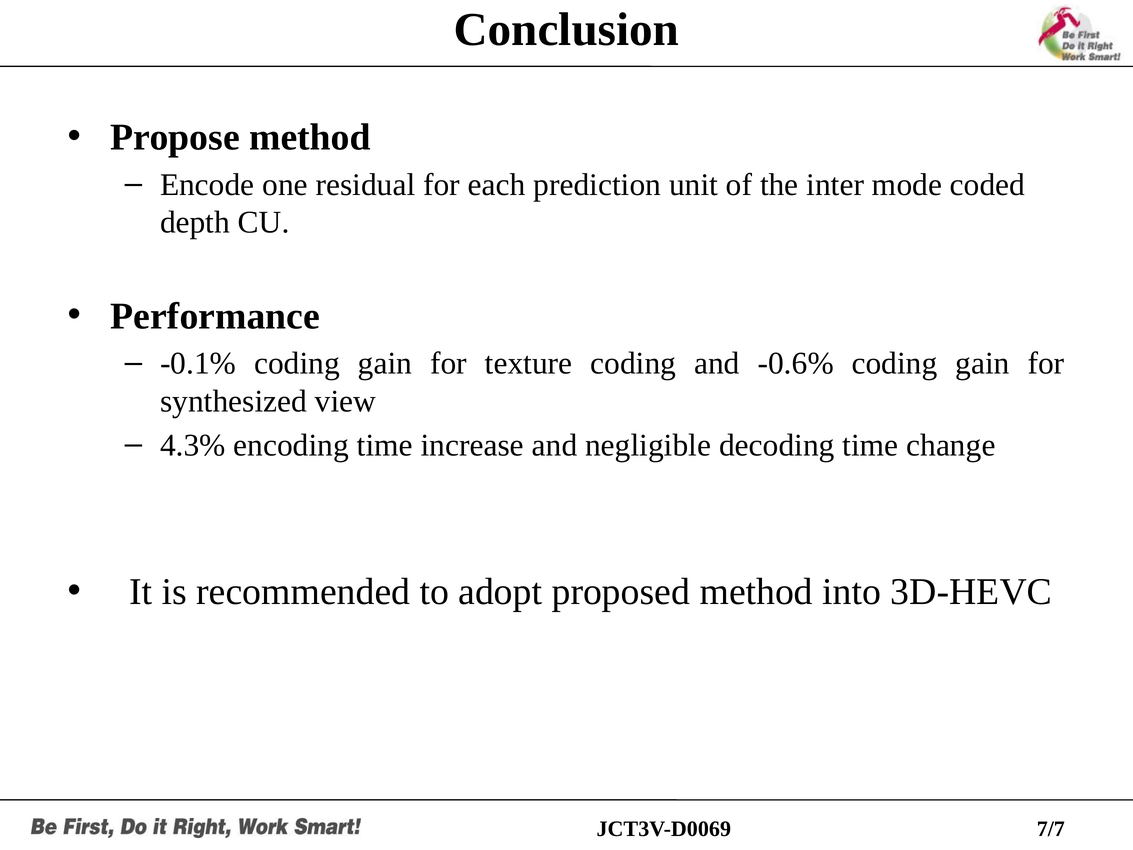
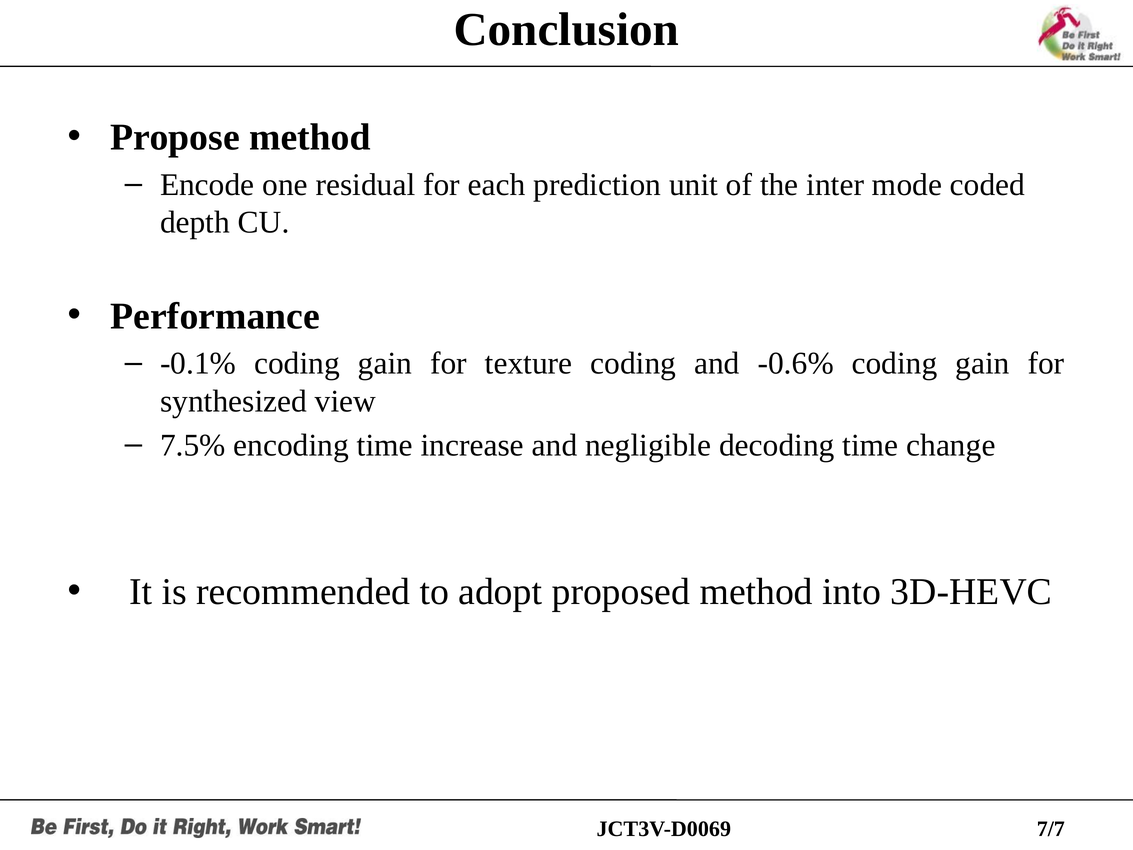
4.3%: 4.3% -> 7.5% (193, 445)
